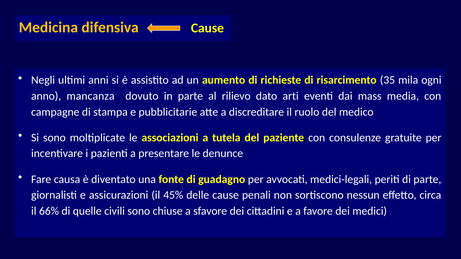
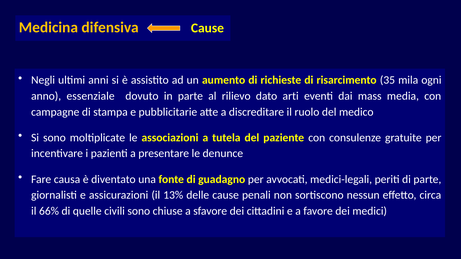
mancanza: mancanza -> essenziale (91, 96)
45%: 45% -> 13% (173, 195)
